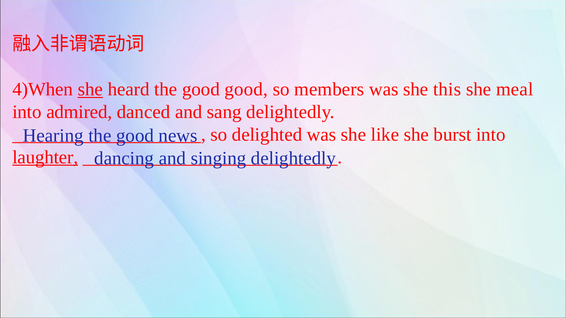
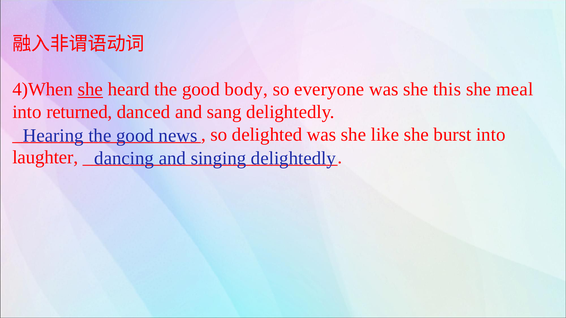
good good: good -> body (246, 89)
members: members -> everyone (329, 89)
admired: admired -> returned (79, 112)
laughter underline: present -> none (45, 157)
